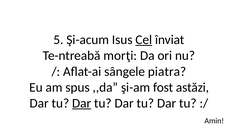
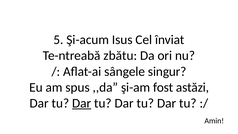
Cel underline: present -> none (144, 40)
morţi: morţi -> zbătu (120, 56)
piatra: piatra -> singur (167, 71)
